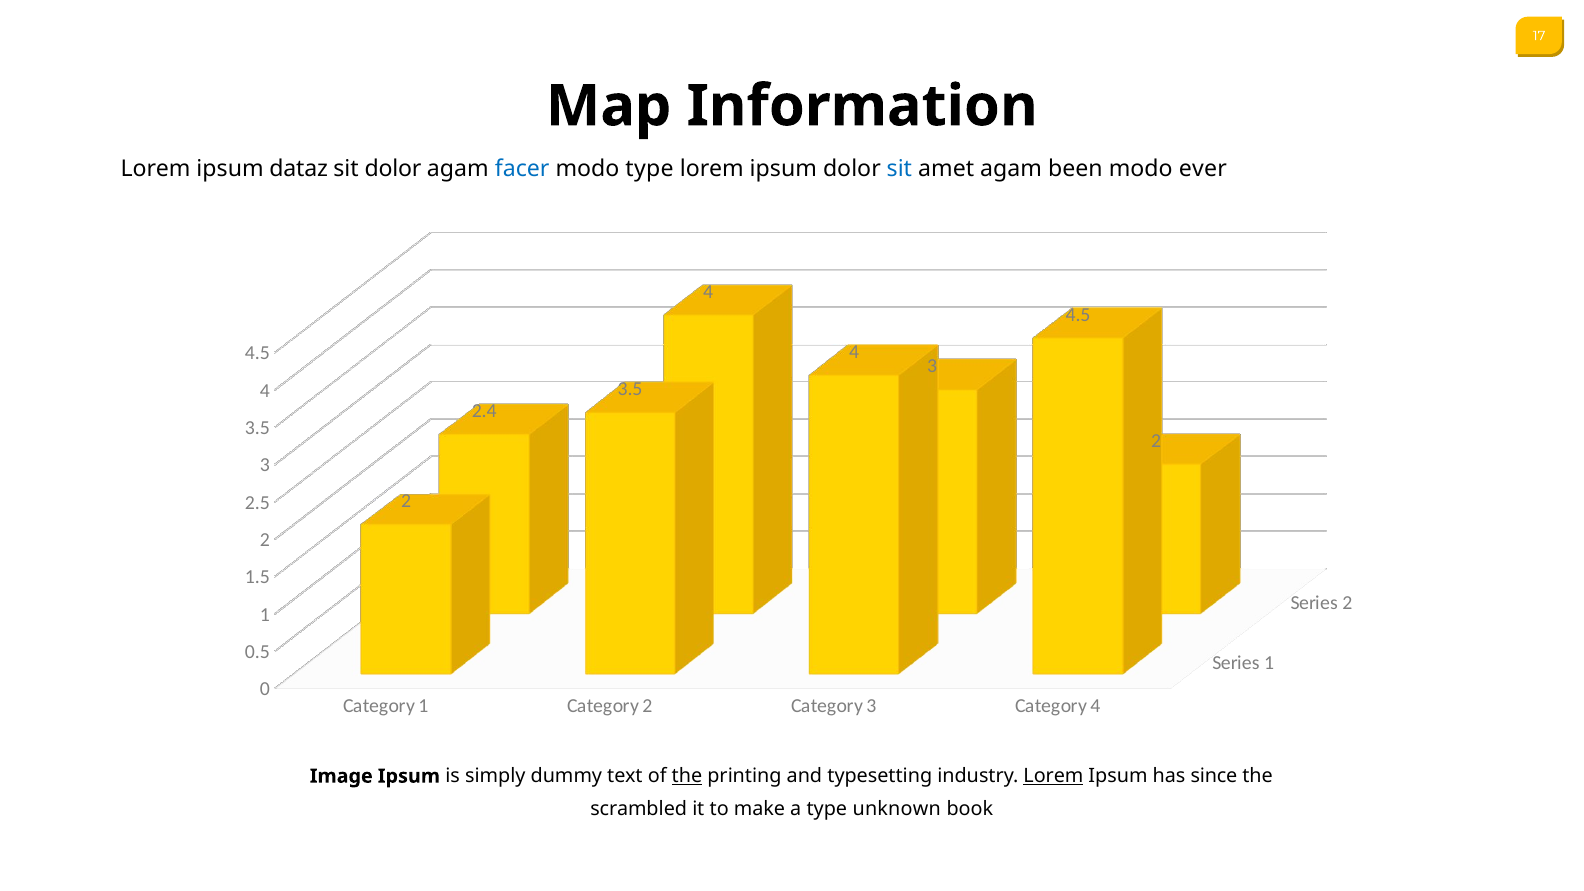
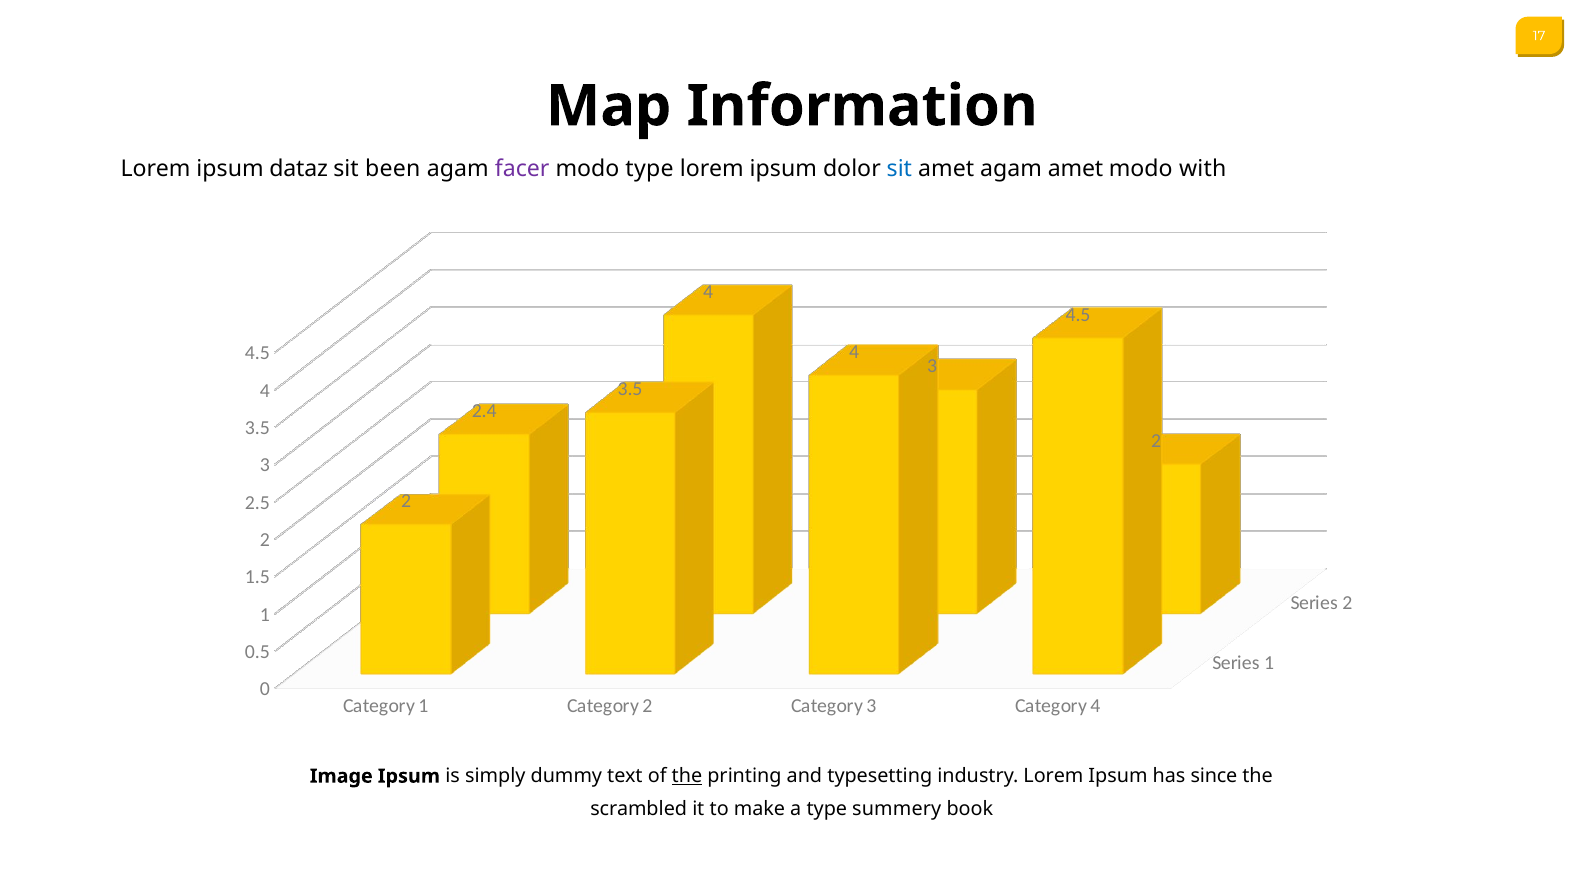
sit dolor: dolor -> been (393, 169)
facer colour: blue -> purple (522, 169)
agam been: been -> amet (1076, 169)
ever: ever -> with (1203, 169)
Lorem underline: present -> none (1053, 776)
unknown: unknown -> summery (897, 809)
